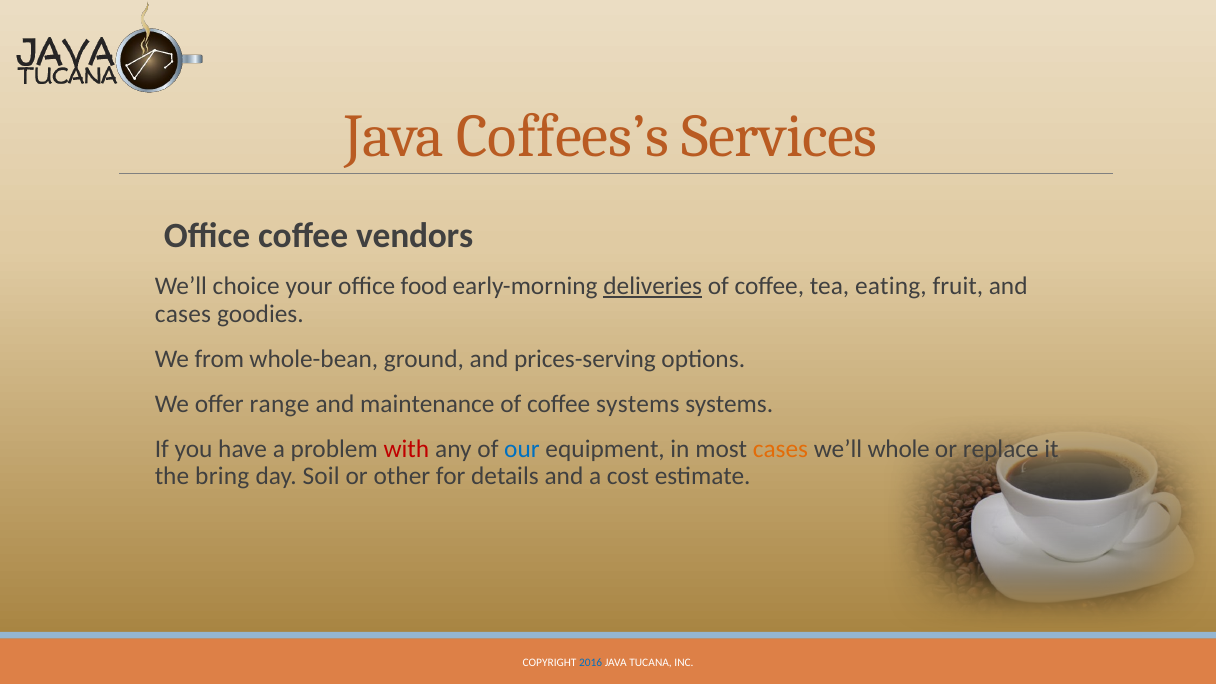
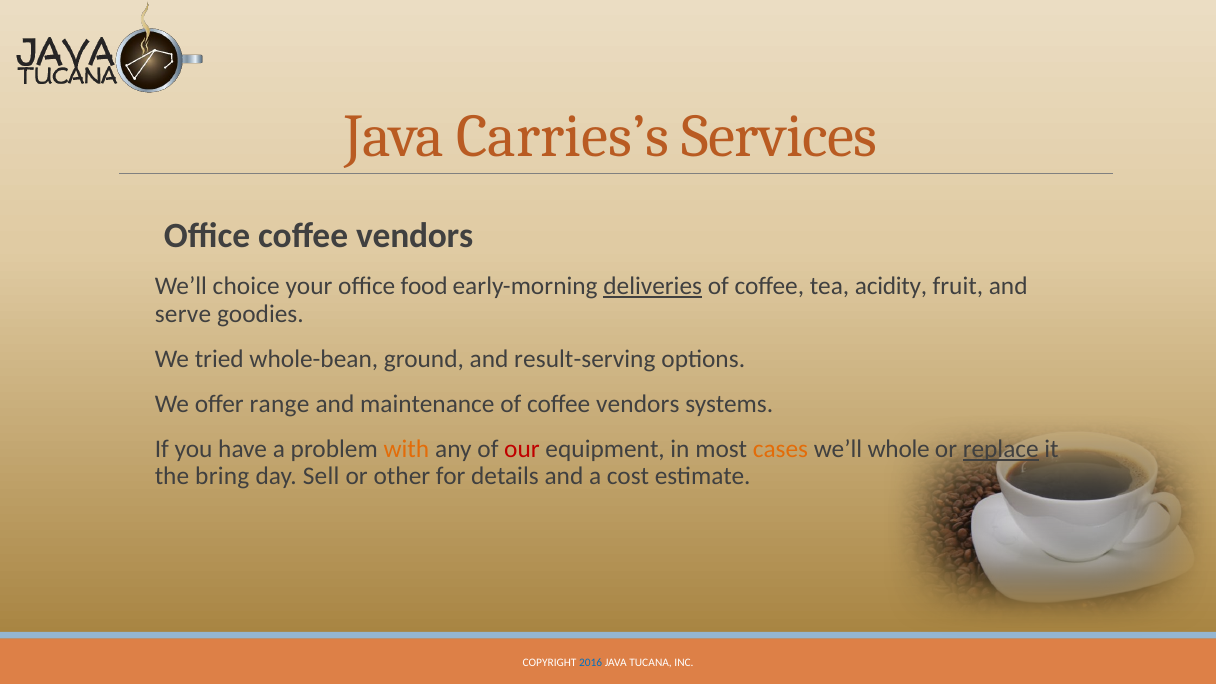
Coffees’s: Coffees’s -> Carries’s (563, 136)
eating: eating -> acidity (891, 286)
cases: cases -> serve (183, 314)
from: from -> tried (219, 359)
prices-serving: prices-serving -> result-serving (585, 359)
of coffee systems: systems -> vendors (638, 404)
with colour: red -> orange (406, 449)
our colour: blue -> red (522, 449)
replace underline: none -> present (1001, 449)
Soil: Soil -> Sell (321, 476)
